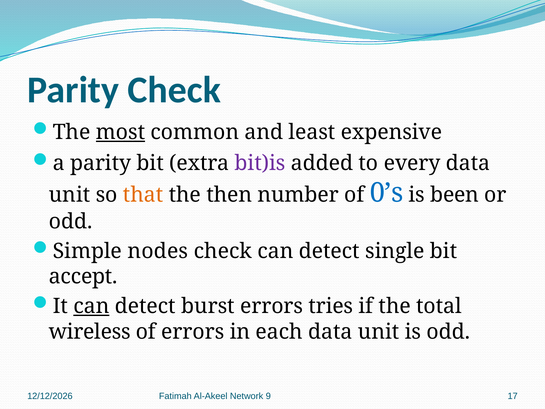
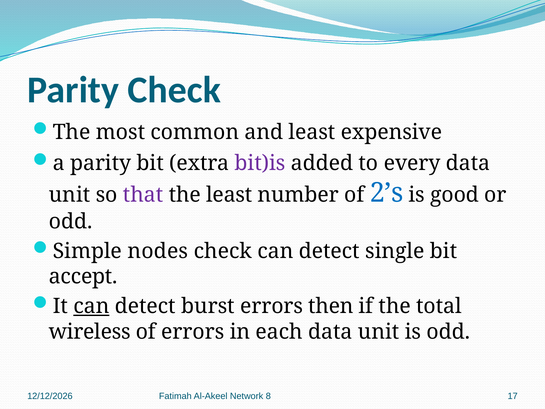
most underline: present -> none (121, 132)
that colour: orange -> purple (143, 195)
the then: then -> least (229, 195)
0’s: 0’s -> 2’s (387, 193)
been: been -> good (455, 195)
tries: tries -> then (331, 306)
9: 9 -> 8 (268, 396)
